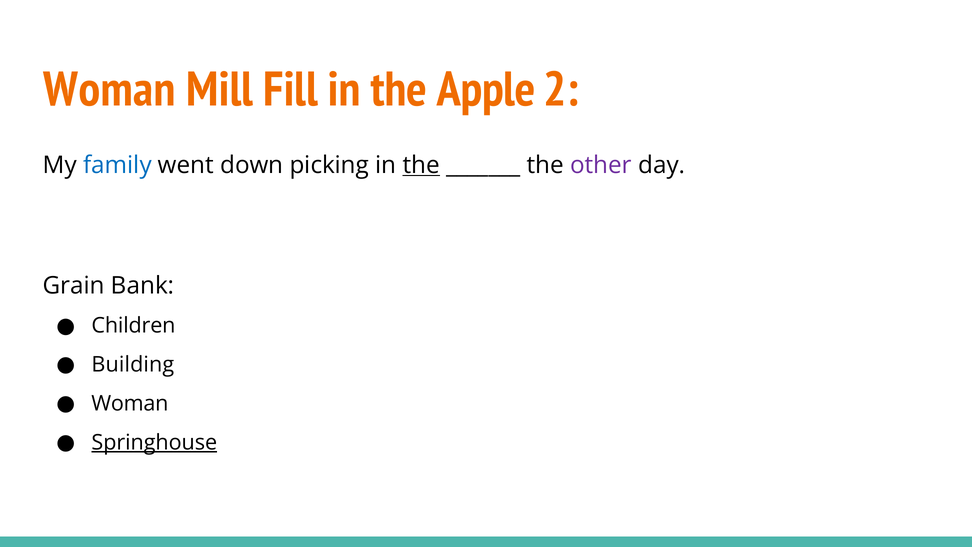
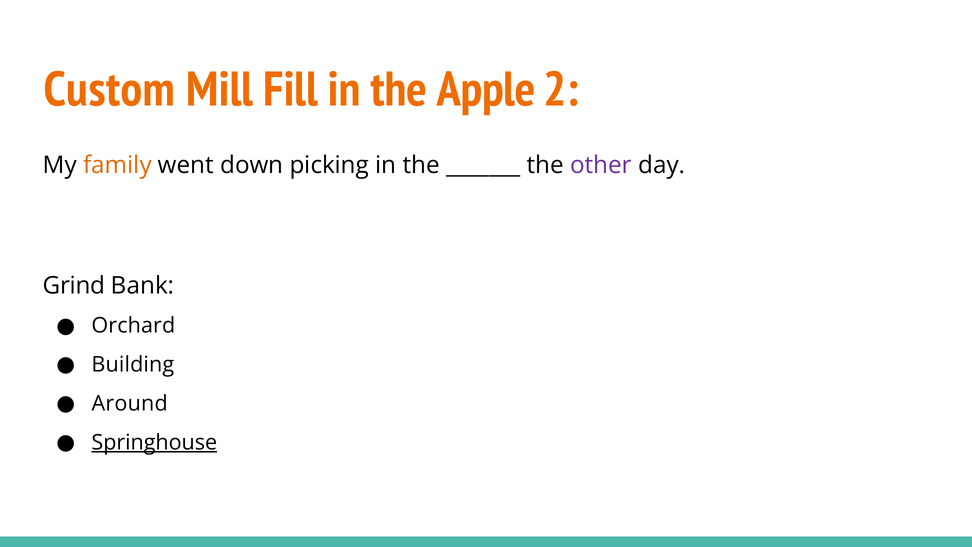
Woman: Woman -> Custom (109, 90)
family colour: blue -> orange (117, 165)
the underline: present -> none (421, 165)
Grain: Grain -> Grind (74, 285)
Children: Children -> Orchard (133, 326)
Woman: Woman -> Around (130, 403)
